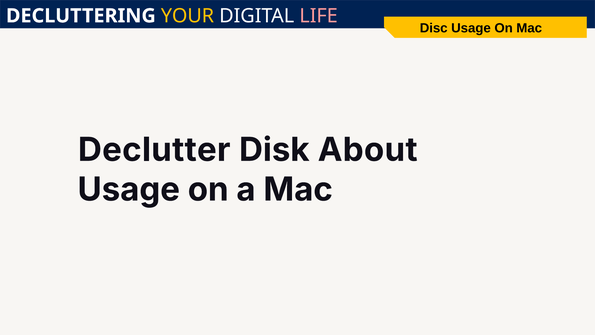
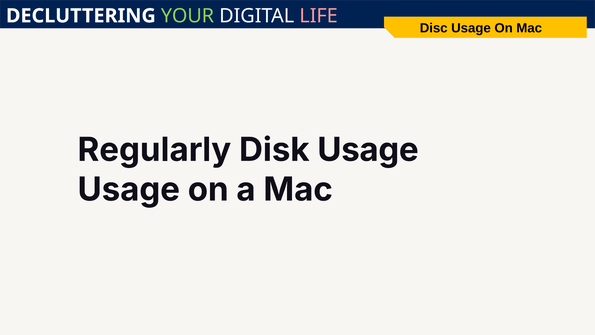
YOUR colour: yellow -> light green (187, 16)
Declutter: Declutter -> Regularly (154, 150)
Disk About: About -> Usage (368, 150)
